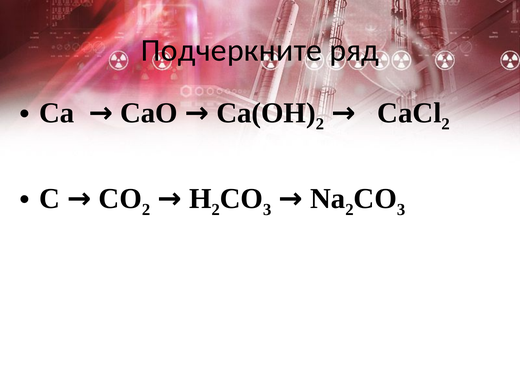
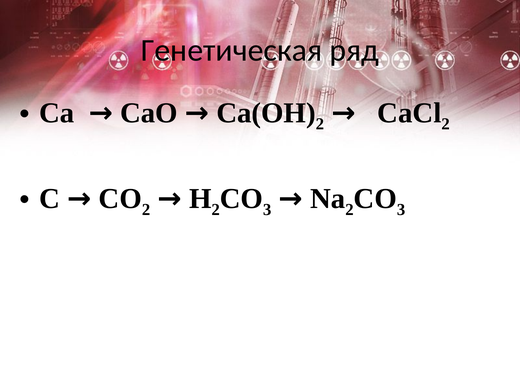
Подчеркните: Подчеркните -> Генетическая (231, 50)
